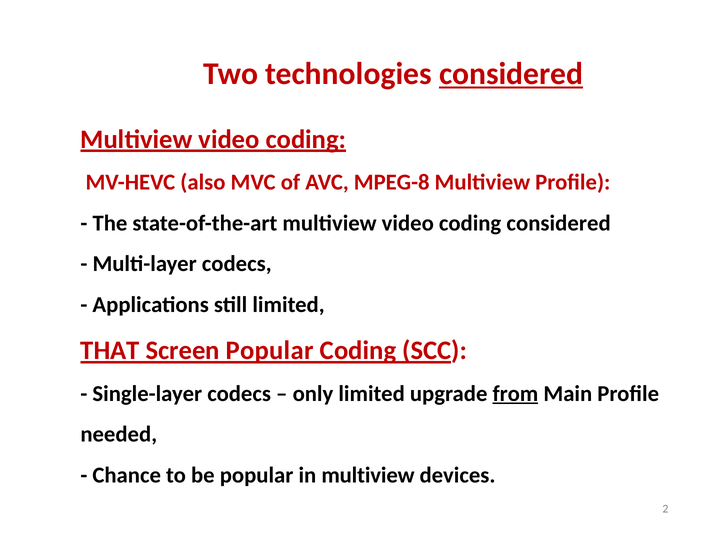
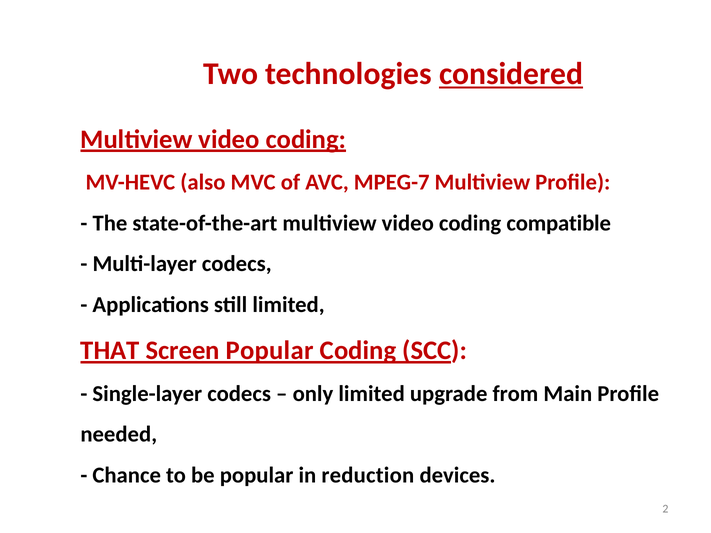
MPEG-8: MPEG-8 -> MPEG-7 (392, 182)
coding considered: considered -> compatible (559, 223)
from underline: present -> none (515, 394)
in multiview: multiview -> reduction (368, 475)
